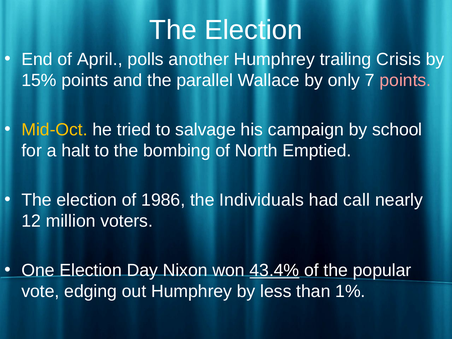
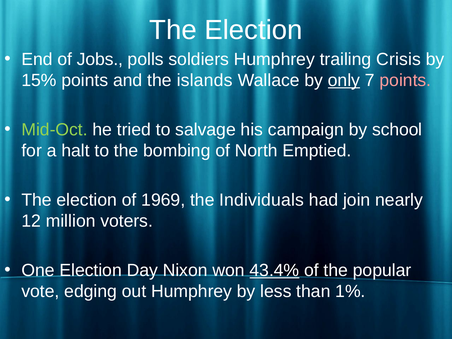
April: April -> Jobs (100, 59)
another: another -> soldiers (199, 59)
parallel: parallel -> islands (205, 80)
only underline: none -> present (344, 80)
Mid-Oct colour: yellow -> light green (55, 130)
1986: 1986 -> 1969 (163, 200)
call: call -> join (357, 200)
